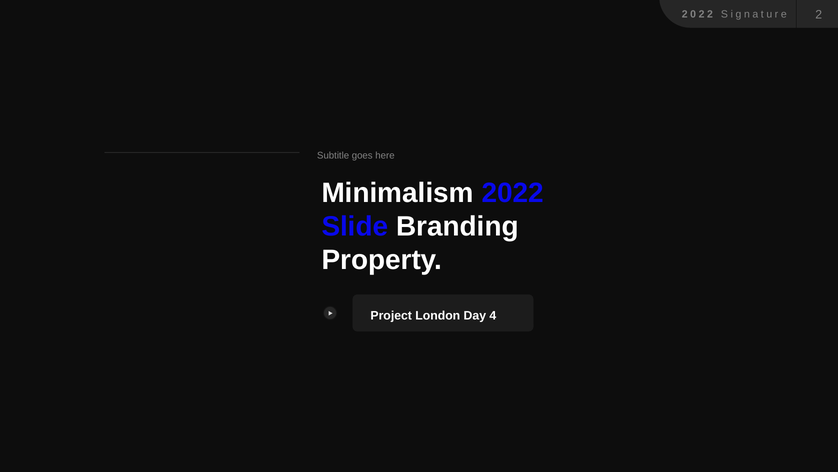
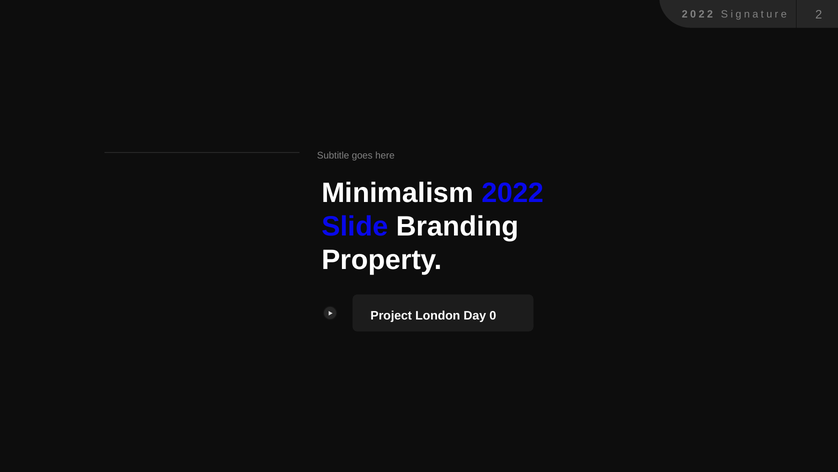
4: 4 -> 0 (493, 315)
